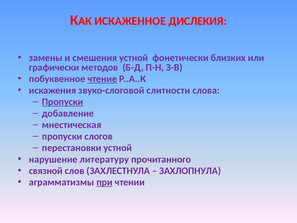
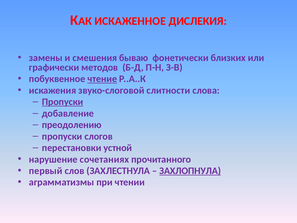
смешения устной: устной -> бываю (134, 58)
мнестическая: мнестическая -> преодолению (72, 125)
литературу: литературу -> сочетаниях (104, 159)
связной: связной -> первый (46, 171)
ЗАХЛОПНУЛА underline: none -> present (190, 171)
при underline: present -> none (104, 182)
